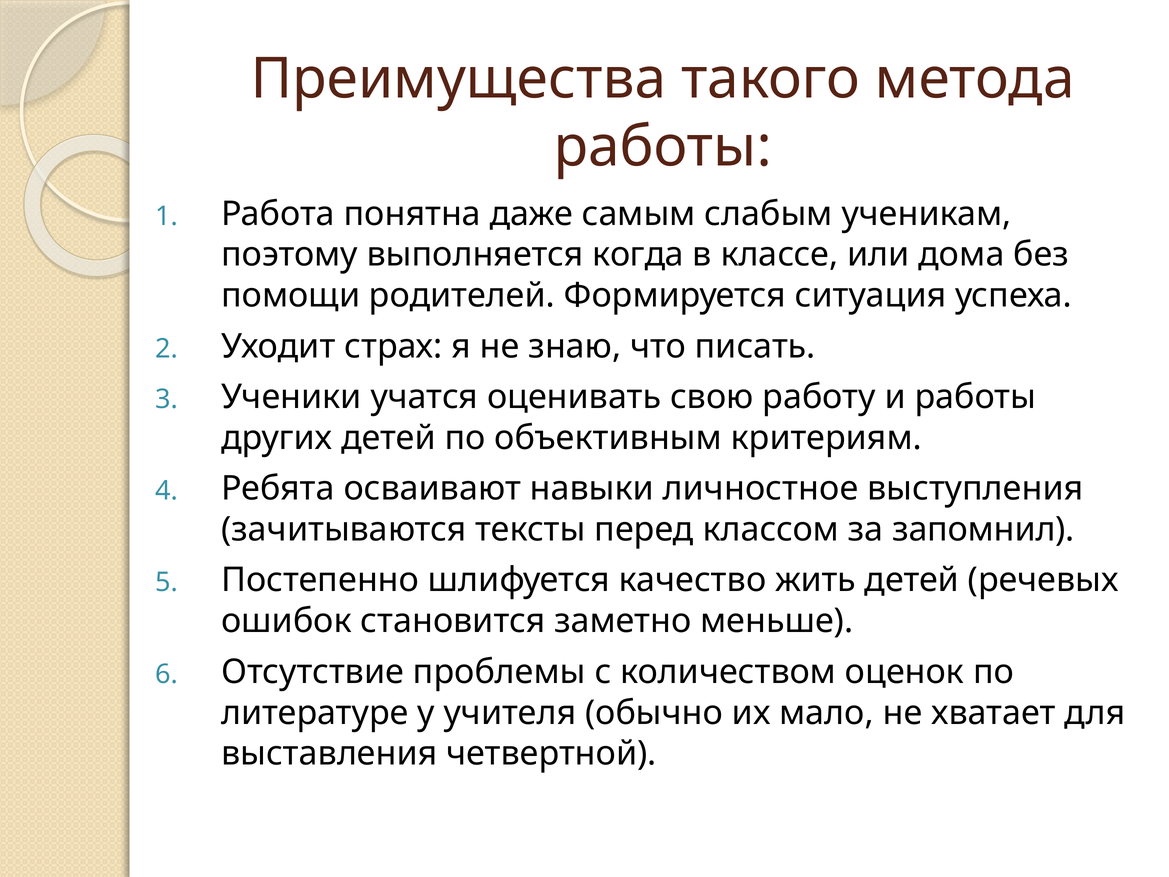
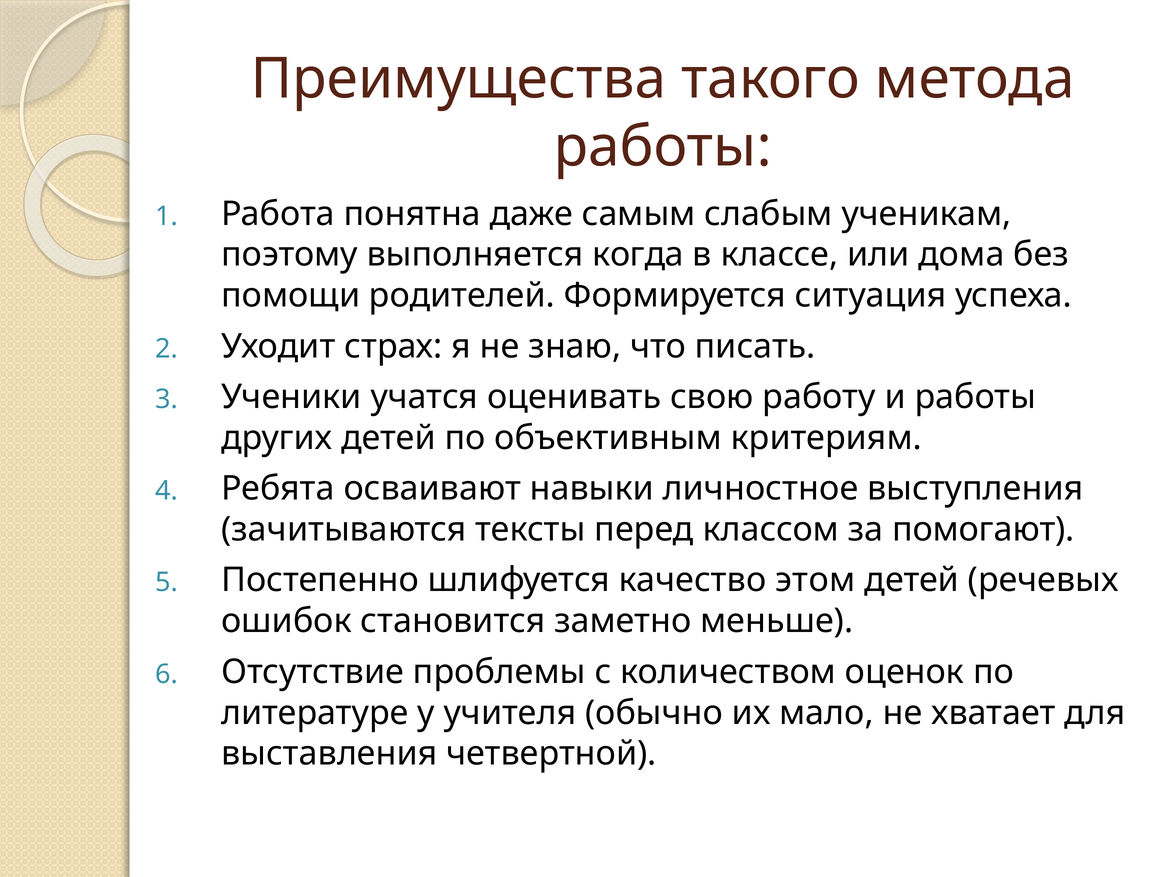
запомнил: запомнил -> помогают (983, 529)
жить: жить -> этом (815, 580)
